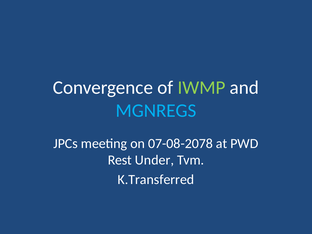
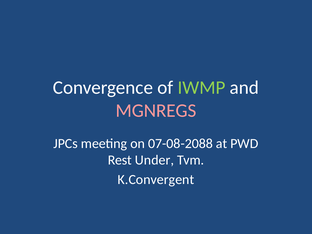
MGNREGS colour: light blue -> pink (156, 111)
07-08-2078: 07-08-2078 -> 07-08-2088 (180, 143)
K.Transferred: K.Transferred -> K.Convergent (156, 180)
